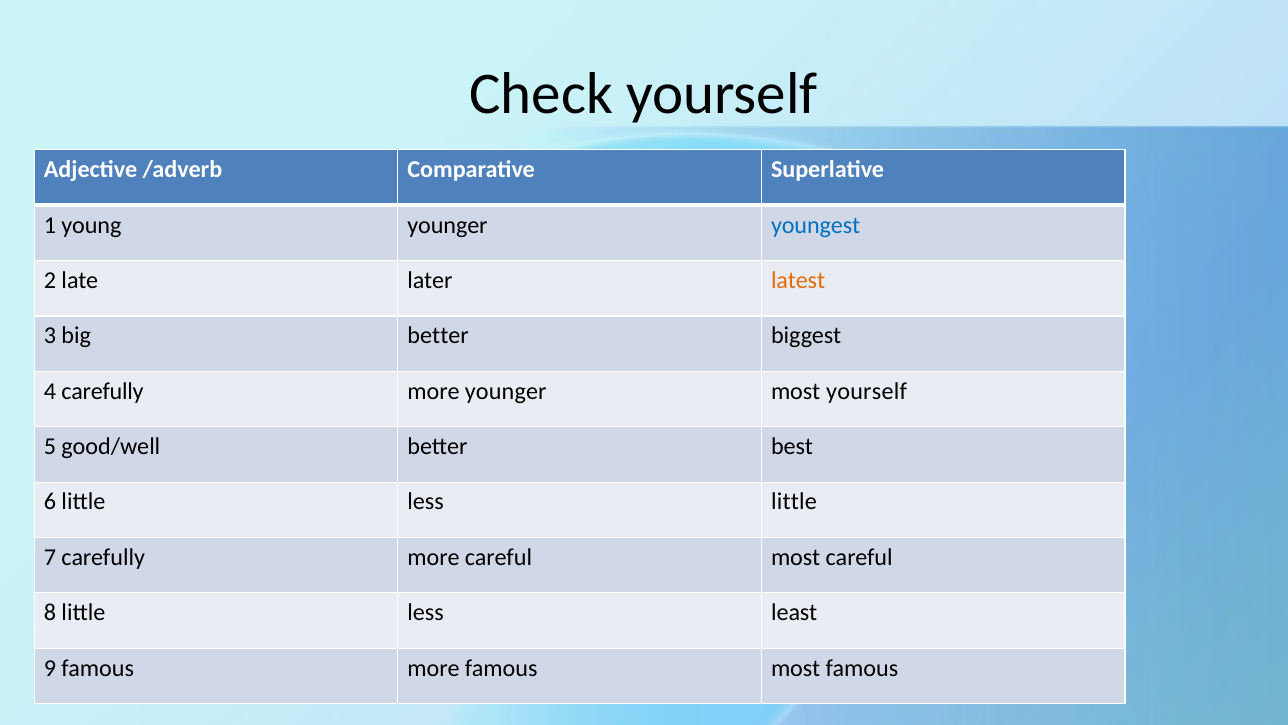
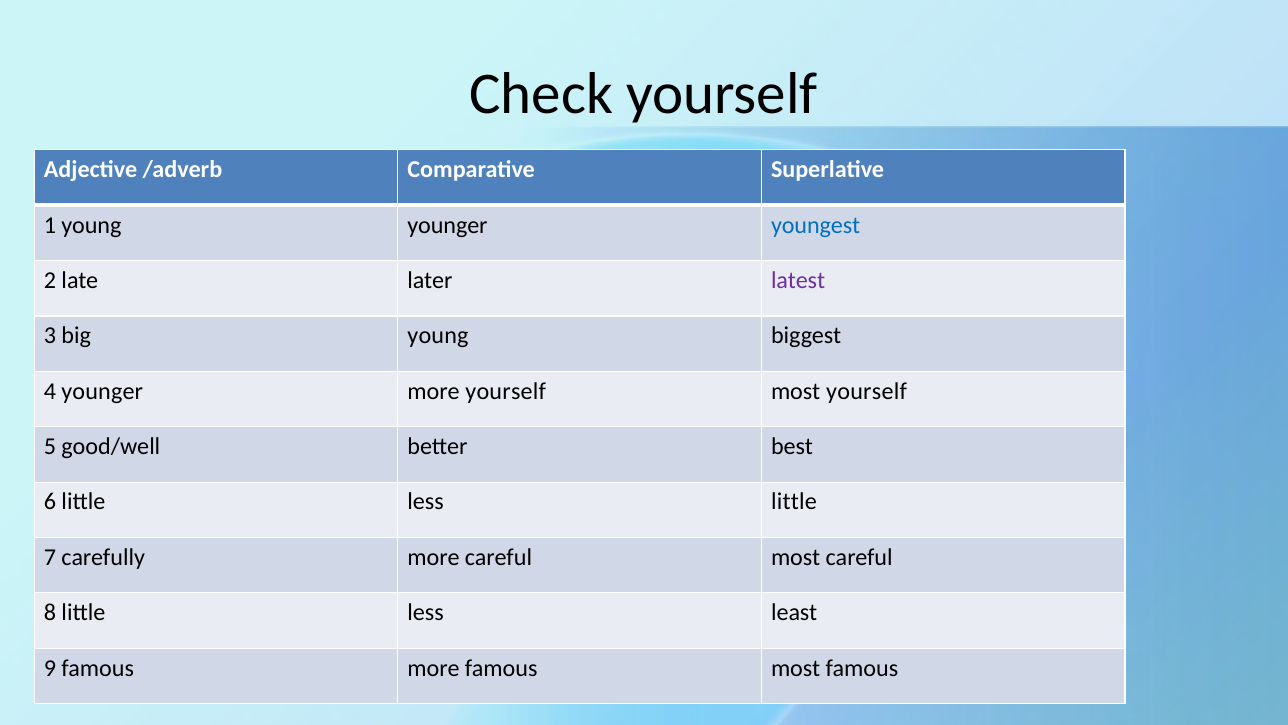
latest colour: orange -> purple (798, 280)
big better: better -> young (438, 336)
4 carefully: carefully -> younger (102, 391)
more younger: younger -> yourself (506, 391)
